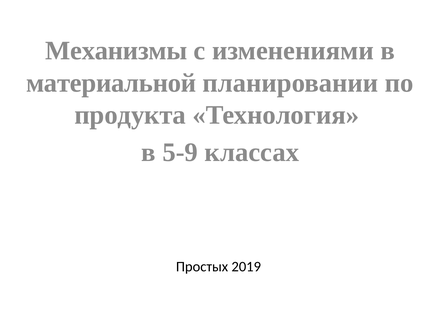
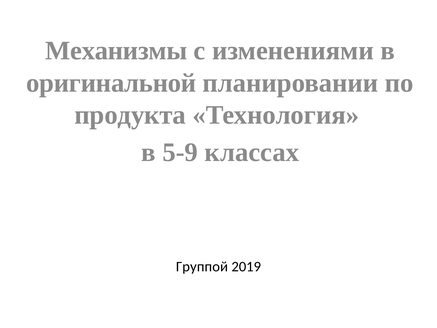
материальной: материальной -> оригинальной (111, 83)
Простых: Простых -> Группой (202, 266)
